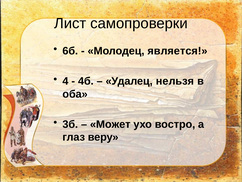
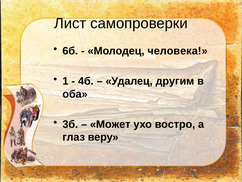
является: является -> человека (178, 51)
4: 4 -> 1 (66, 81)
нельзя: нельзя -> другим (175, 81)
